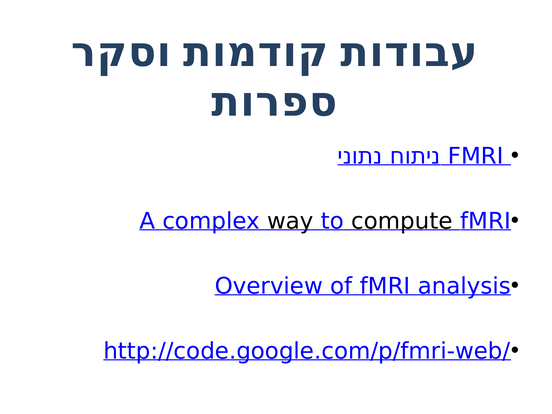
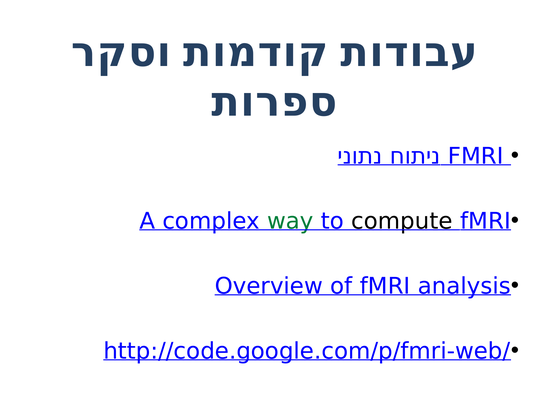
way colour: black -> green (290, 221)
